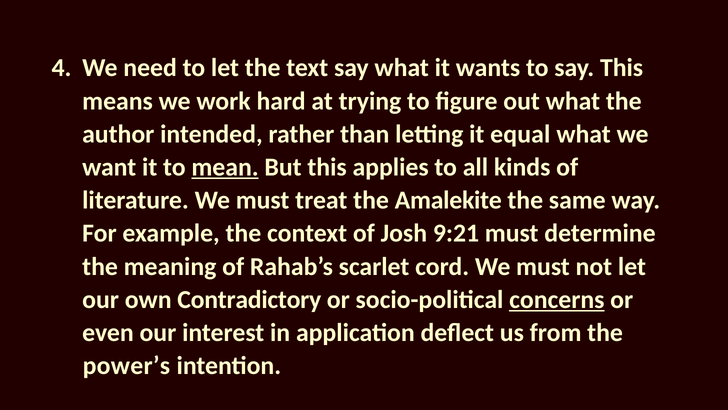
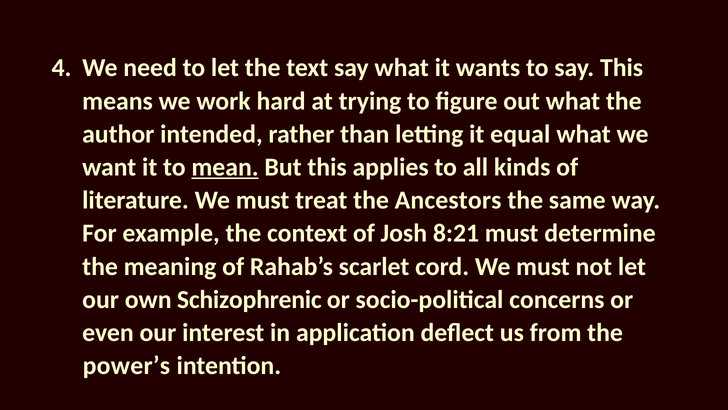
Amalekite: Amalekite -> Ancestors (448, 200)
9:21: 9:21 -> 8:21 (456, 233)
Contradictory: Contradictory -> Schizophrenic (249, 299)
concerns underline: present -> none (557, 299)
